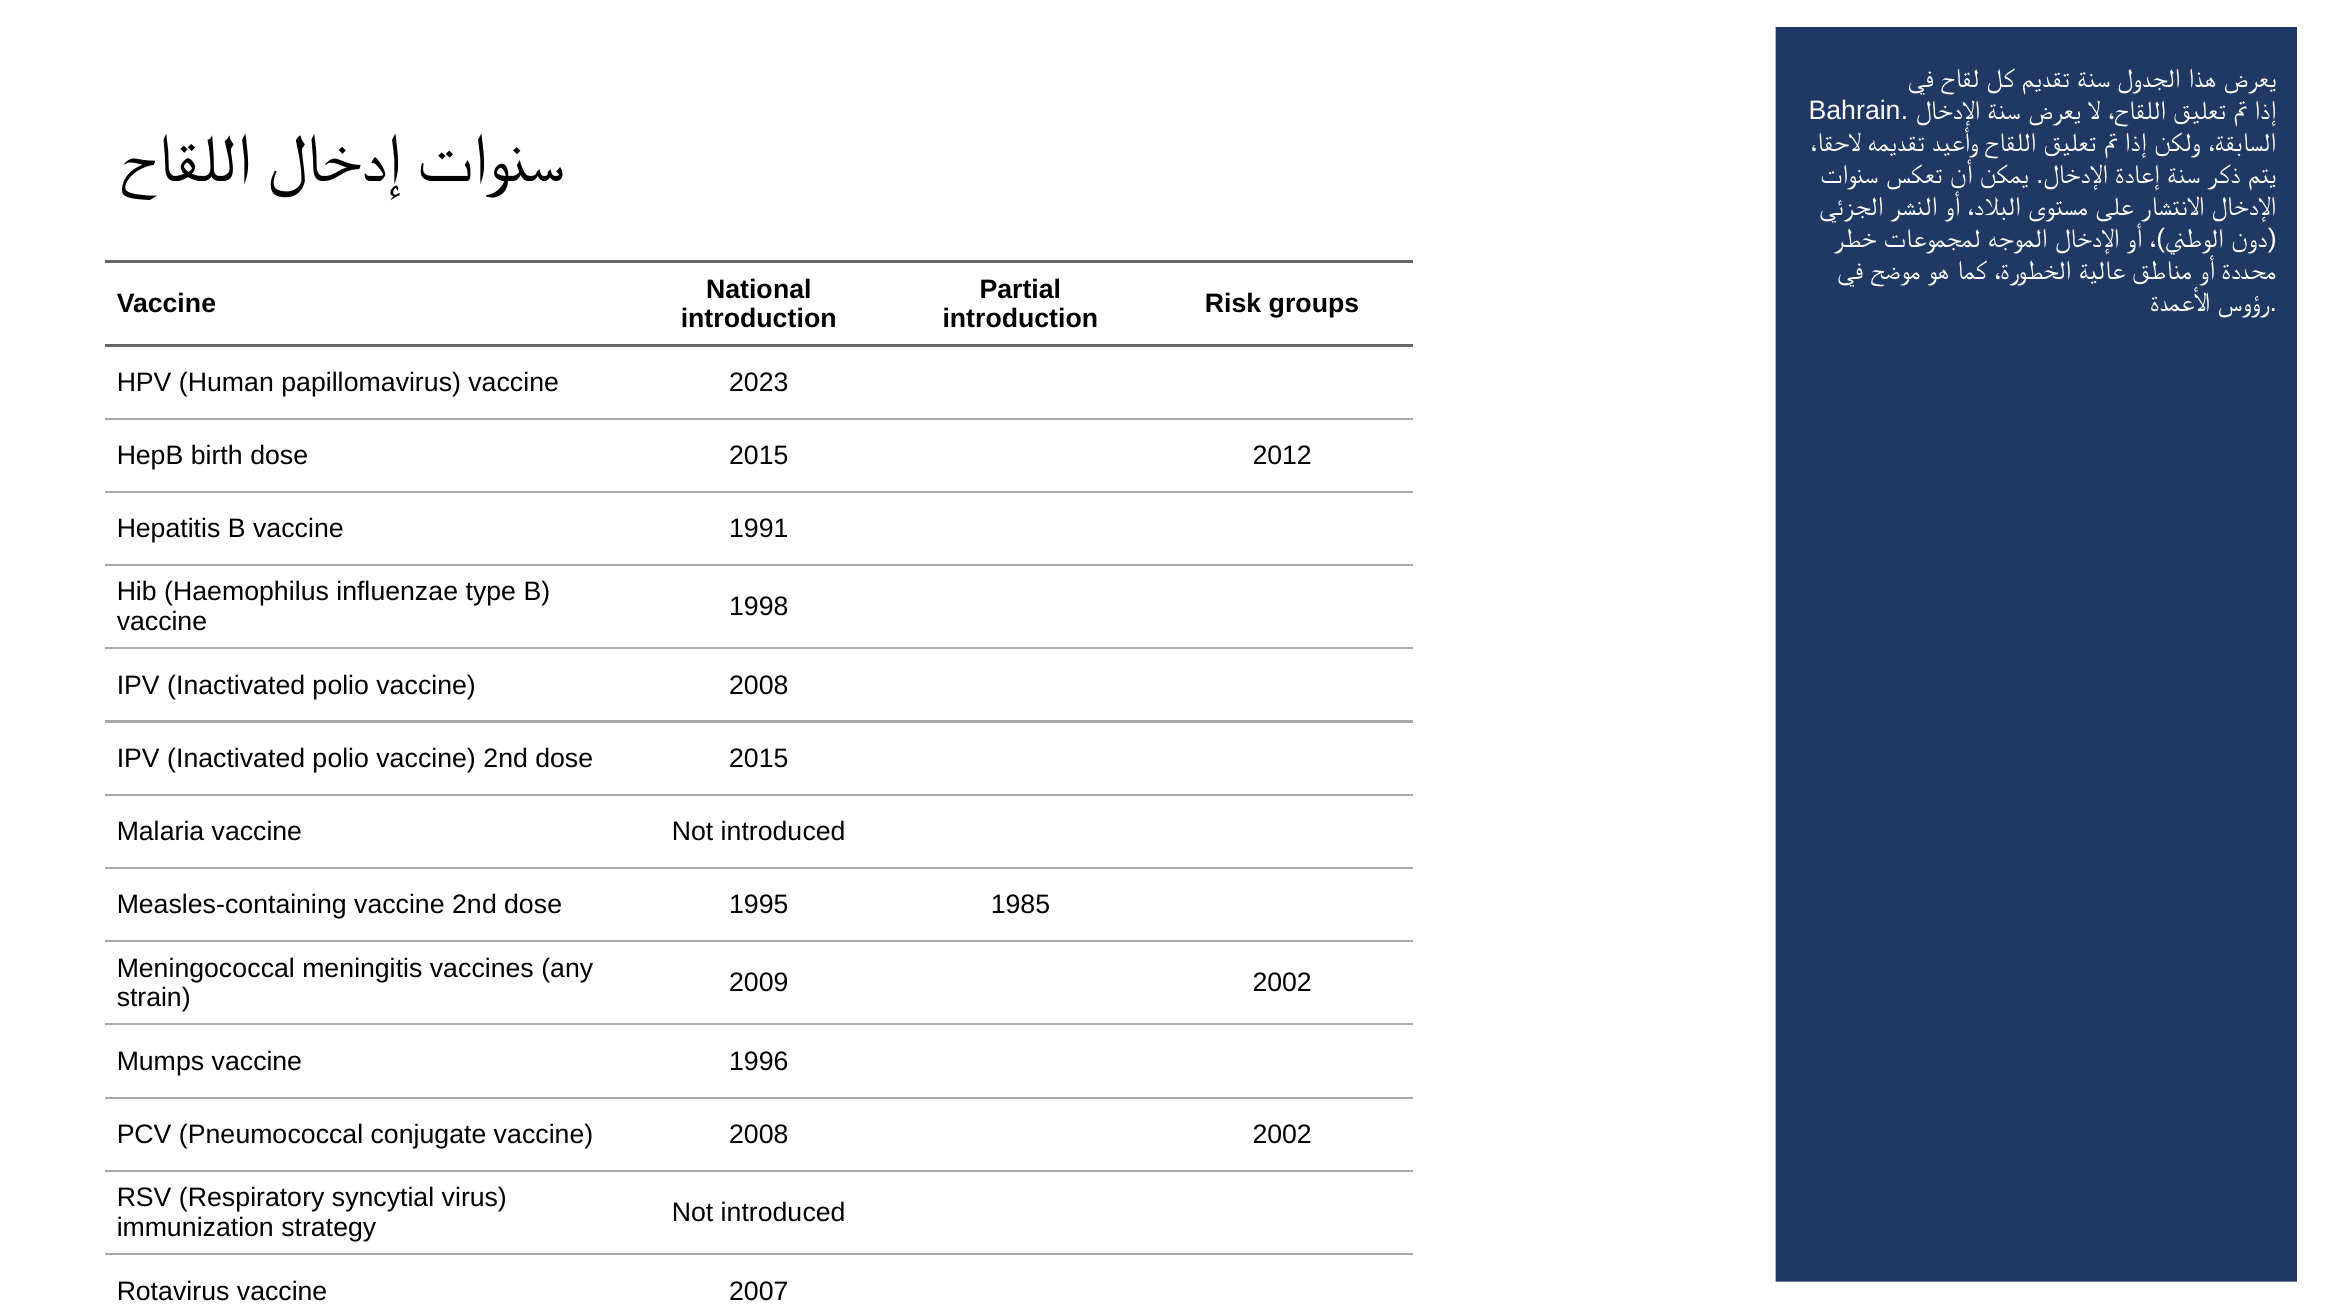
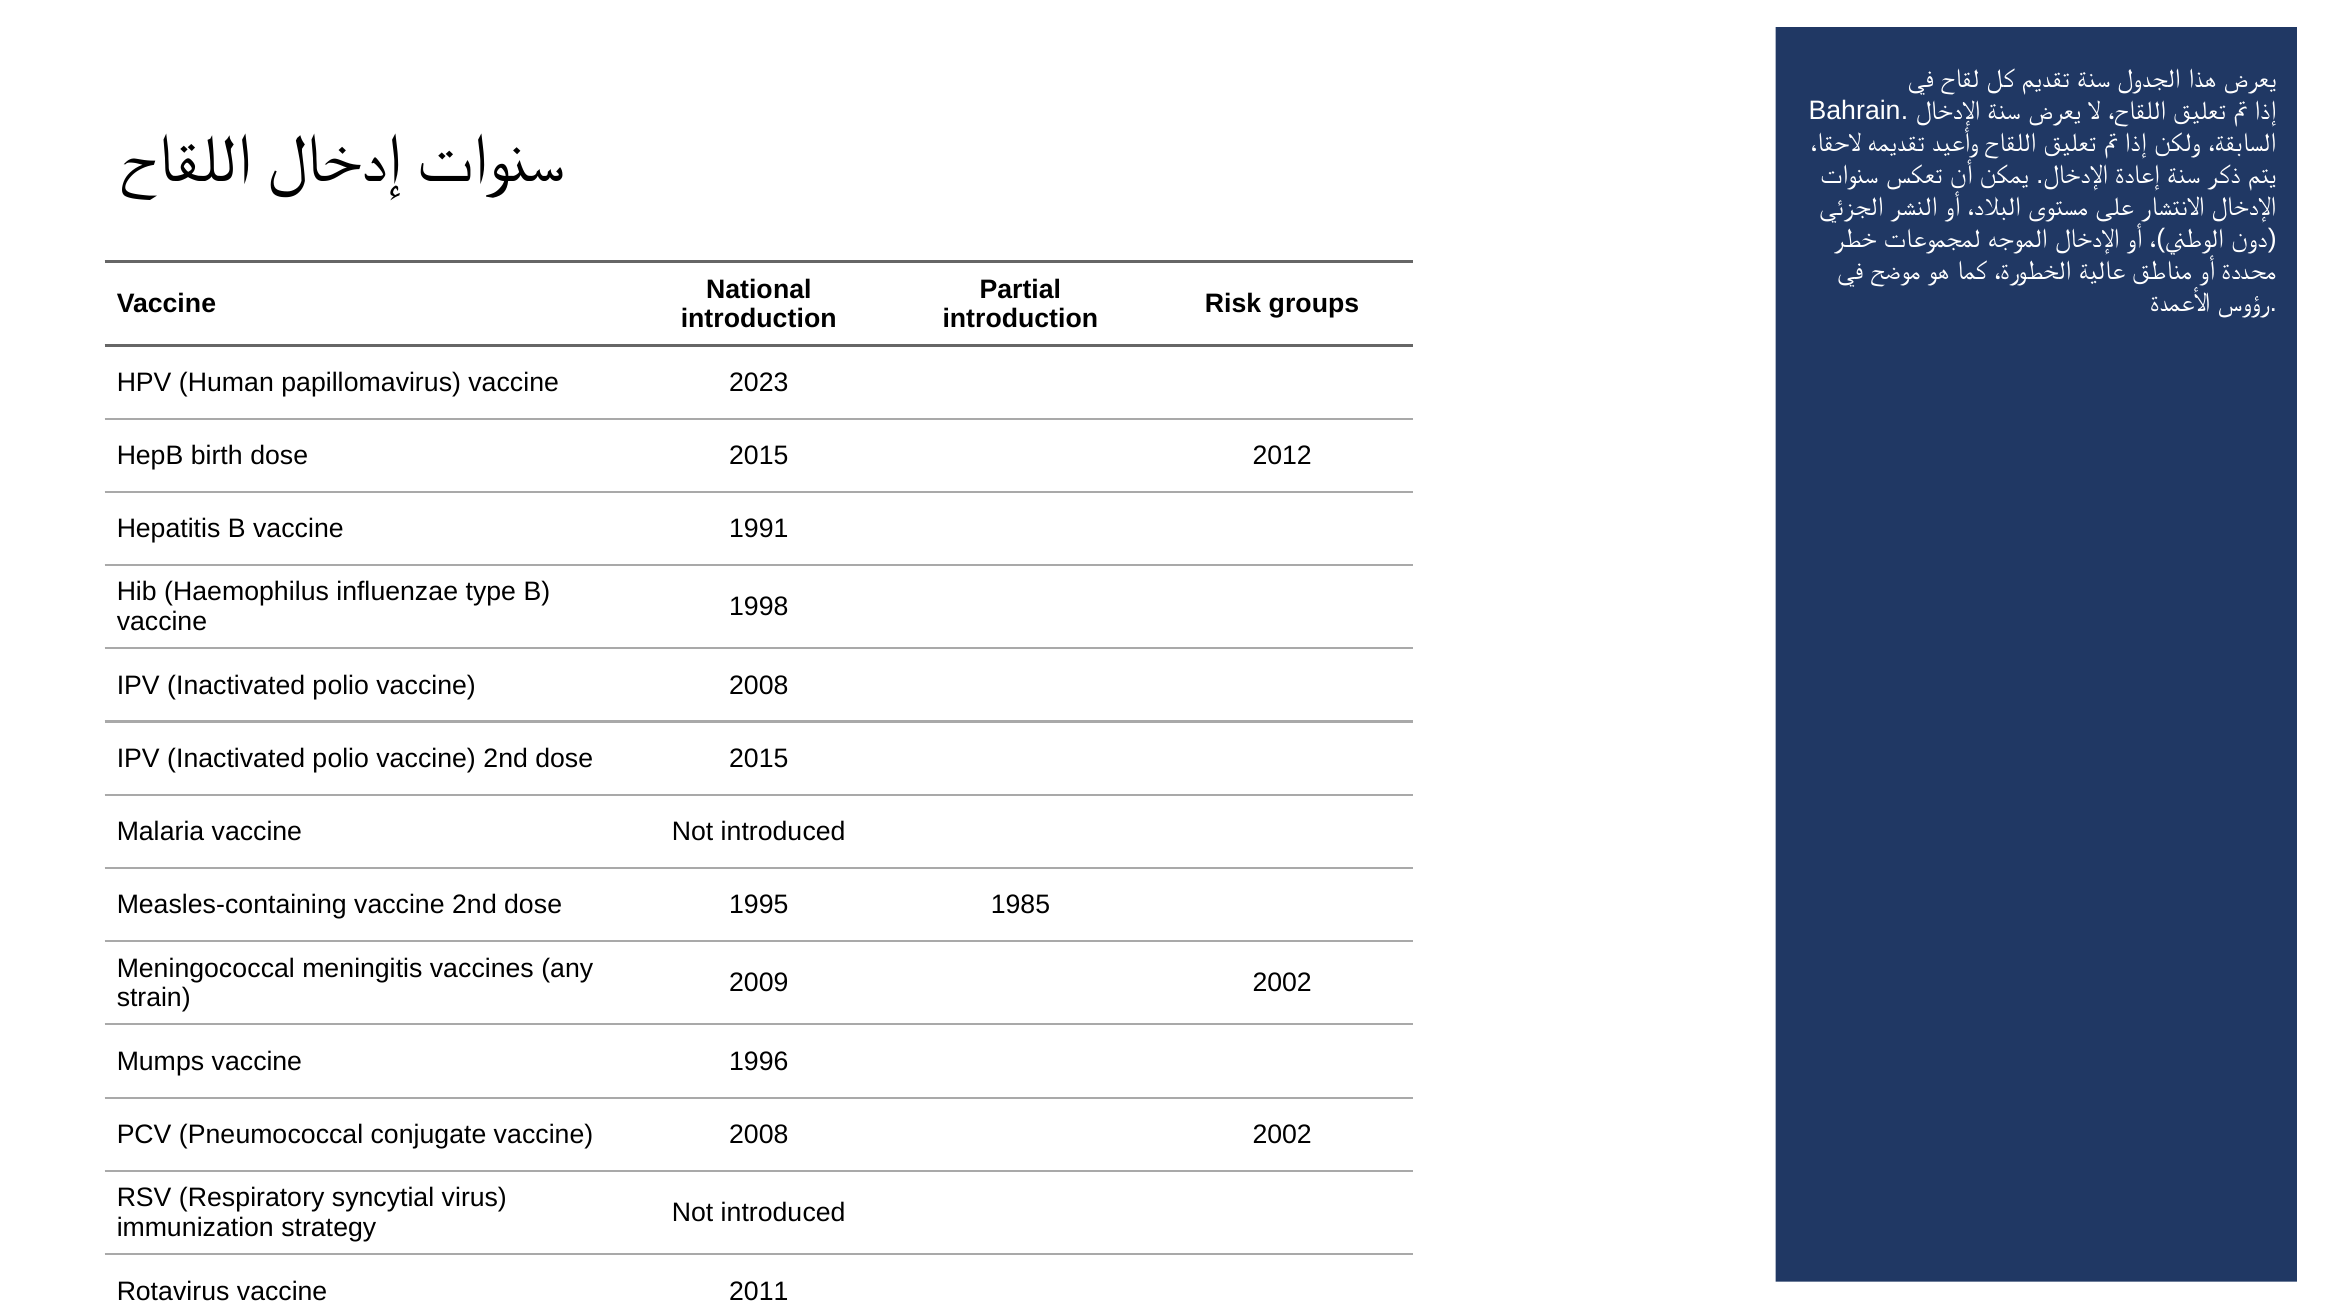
2007: 2007 -> 2011 (759, 1291)
